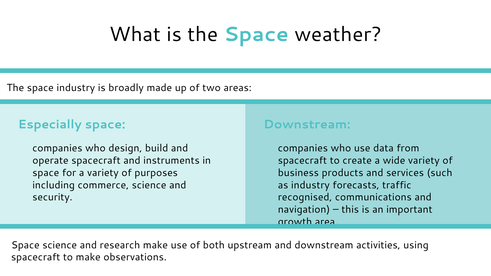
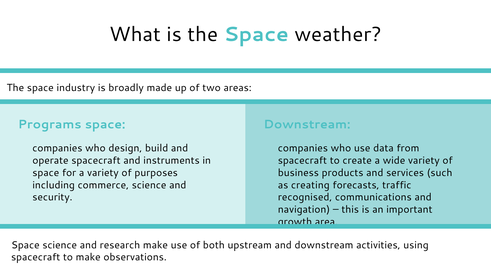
Especially: Especially -> Programs (50, 125)
as industry: industry -> creating (310, 185)
